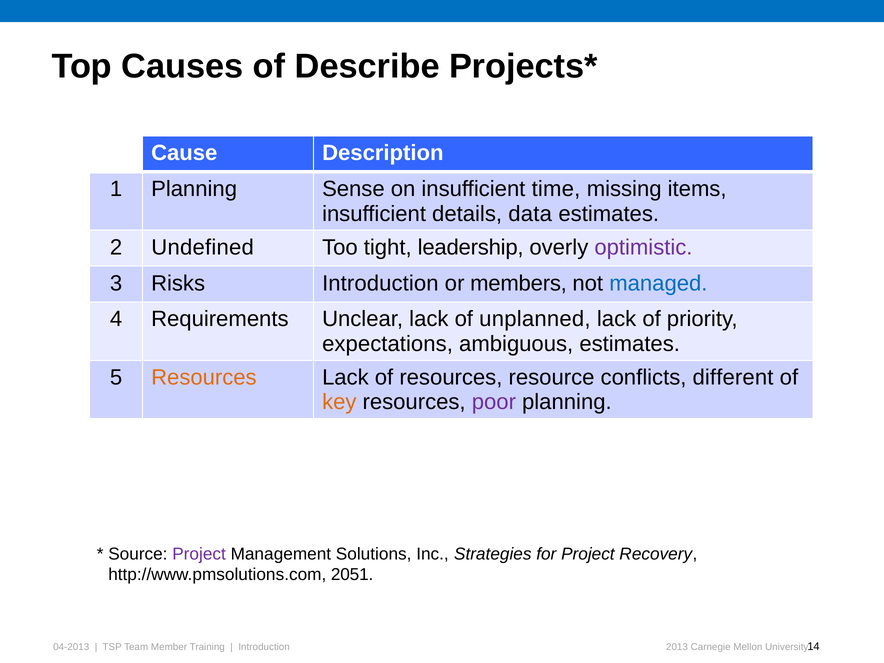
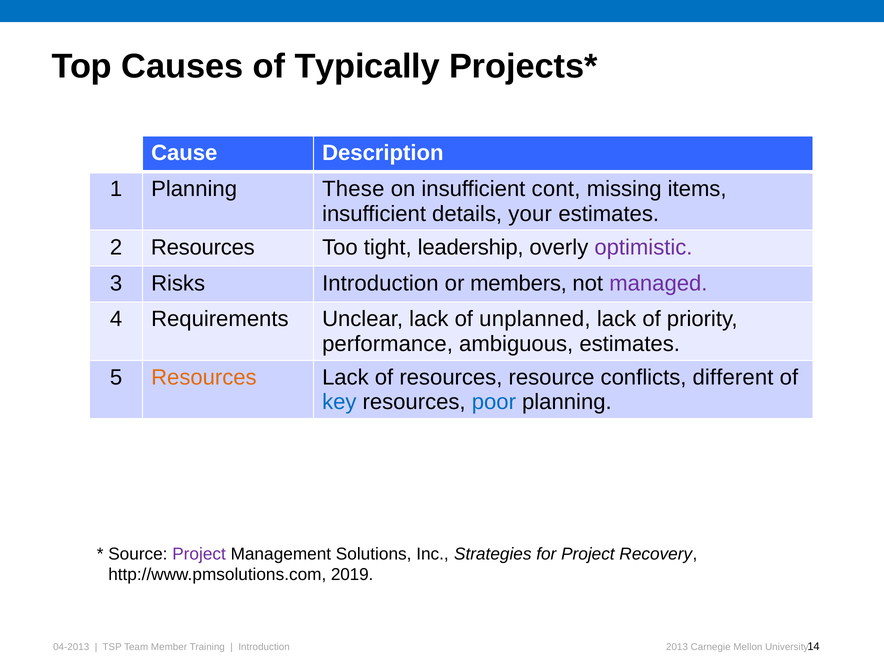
Describe: Describe -> Typically (367, 67)
Sense: Sense -> These (353, 189)
time: time -> cont (556, 189)
data: data -> your (530, 214)
2 Undefined: Undefined -> Resources (203, 247)
managed colour: blue -> purple (658, 283)
expectations: expectations -> performance (388, 344)
key colour: orange -> blue (339, 402)
poor colour: purple -> blue (494, 402)
2051: 2051 -> 2019 (352, 575)
